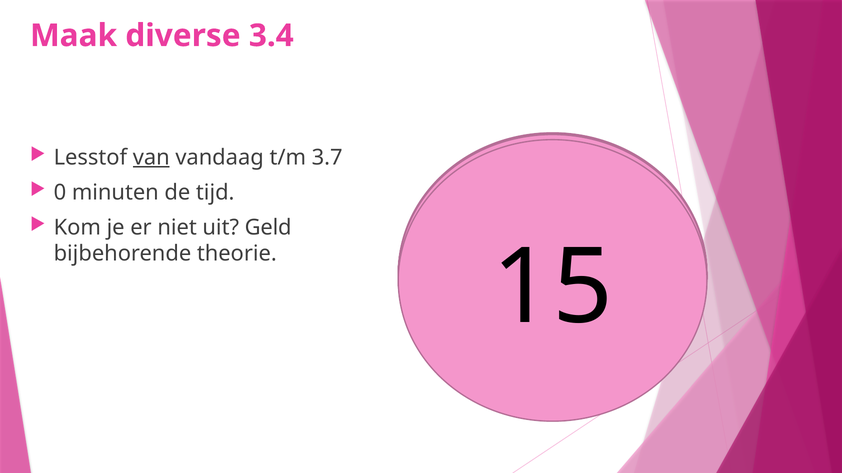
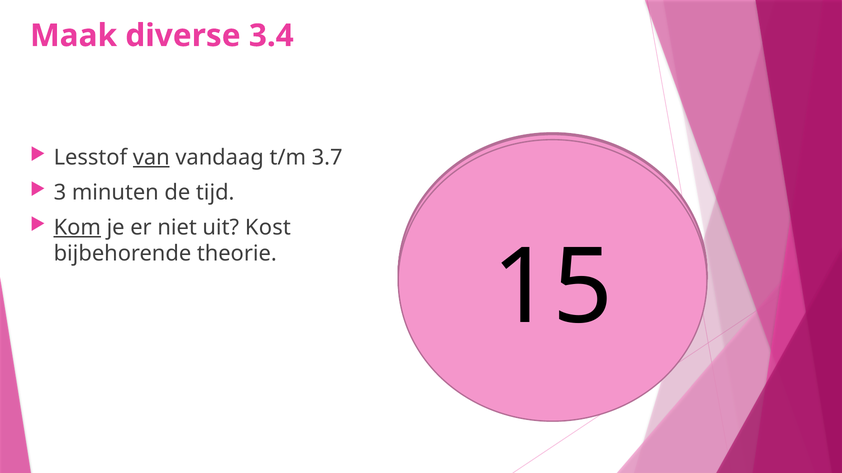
0: 0 -> 3 (60, 193)
Kom underline: none -> present (77, 228)
Geld: Geld -> Kost (268, 228)
